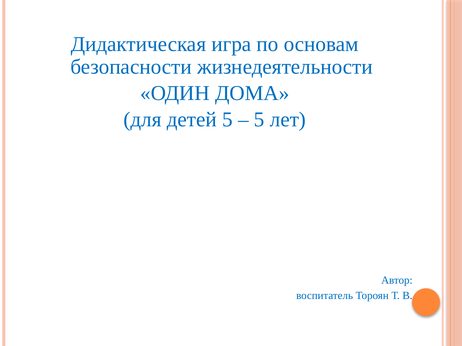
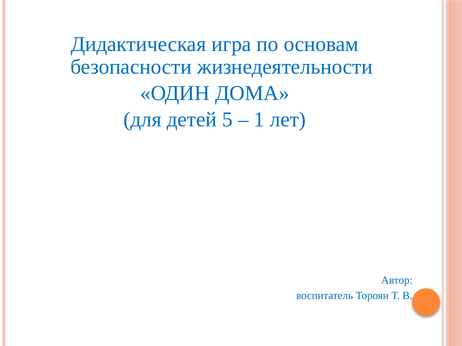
5: 5 -> 1 (259, 120)
